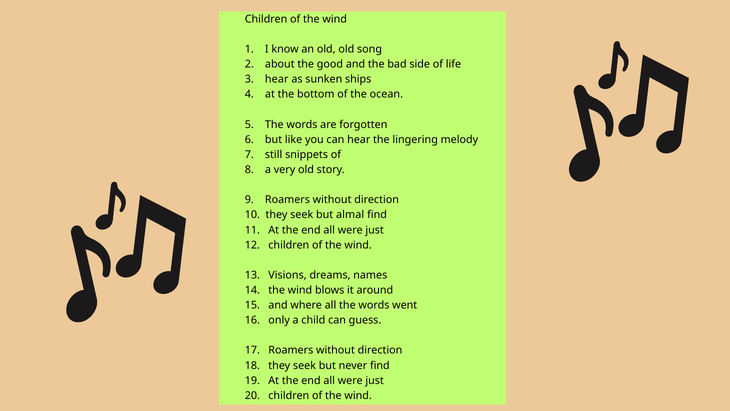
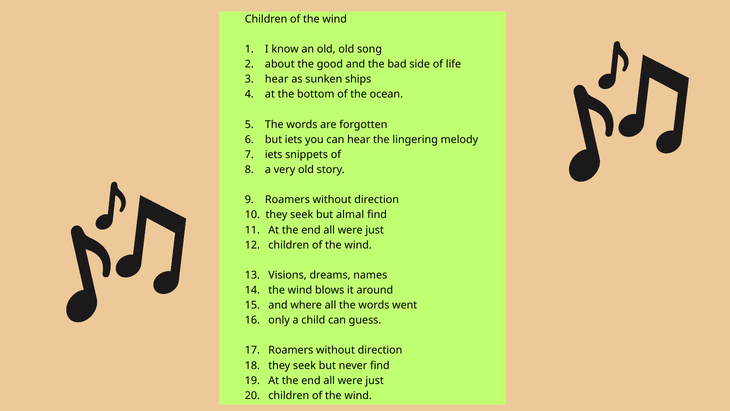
but like: like -> iets (294, 139)
7 still: still -> iets (274, 155)
